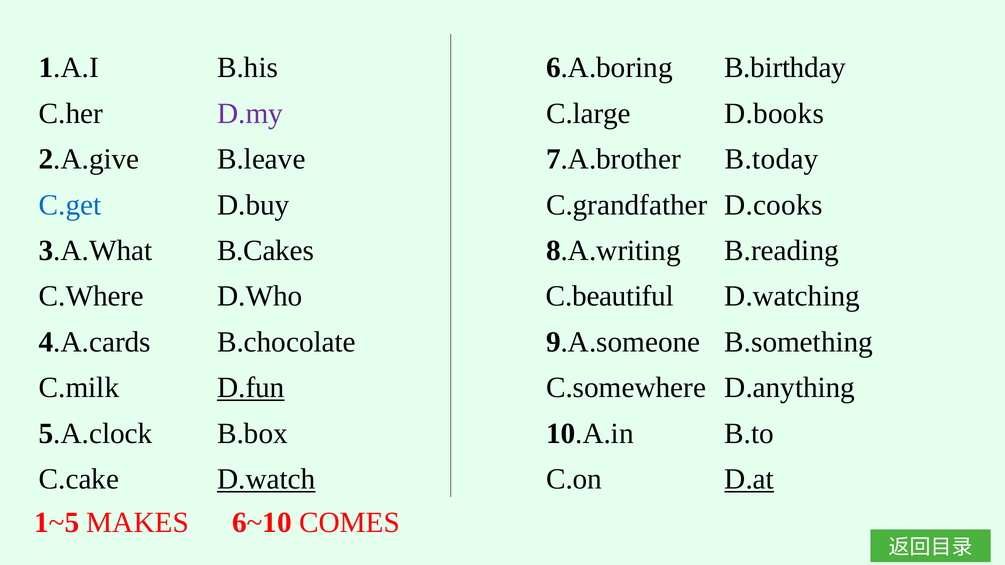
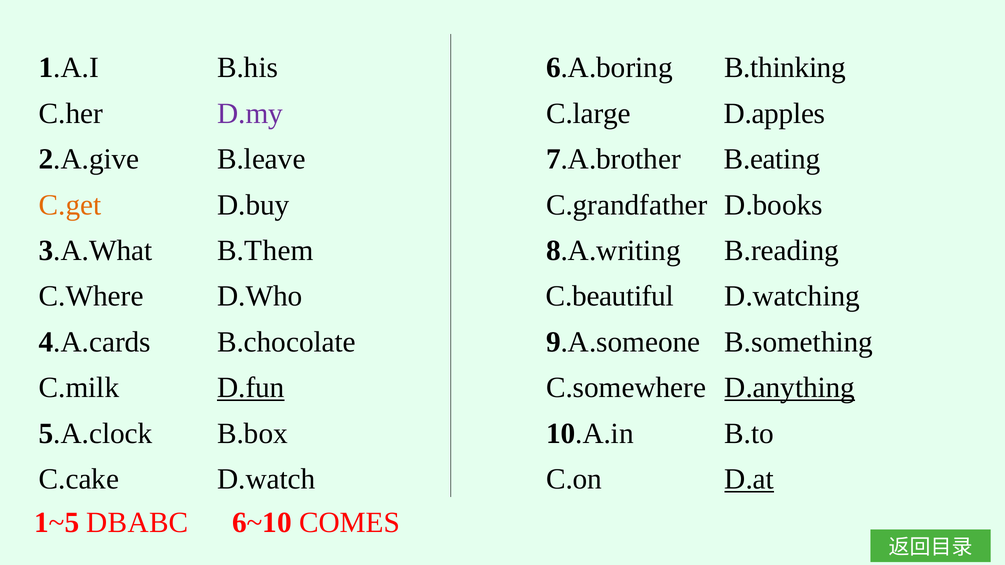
B.birthday: B.birthday -> B.thinking (785, 68)
D.books: D.books -> D.apples (774, 114)
B.today: B.today -> B.eating (772, 159)
C.get colour: blue -> orange (70, 205)
D.cooks: D.cooks -> D.books (774, 205)
B.Cakes: B.Cakes -> B.Them (265, 251)
D.anything underline: none -> present (790, 388)
D.watch underline: present -> none (266, 479)
MAKES: MAKES -> DBABC (137, 523)
